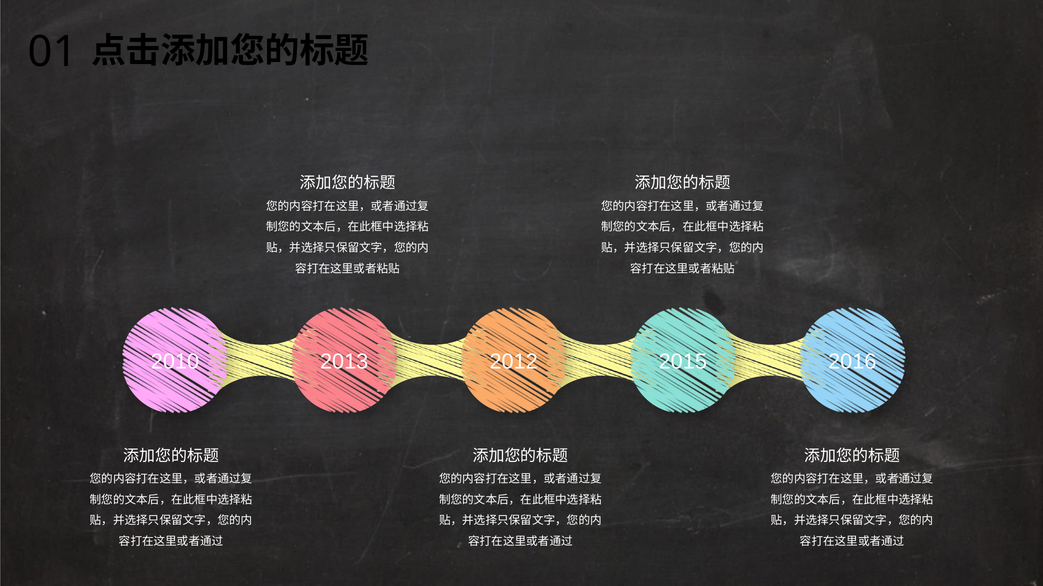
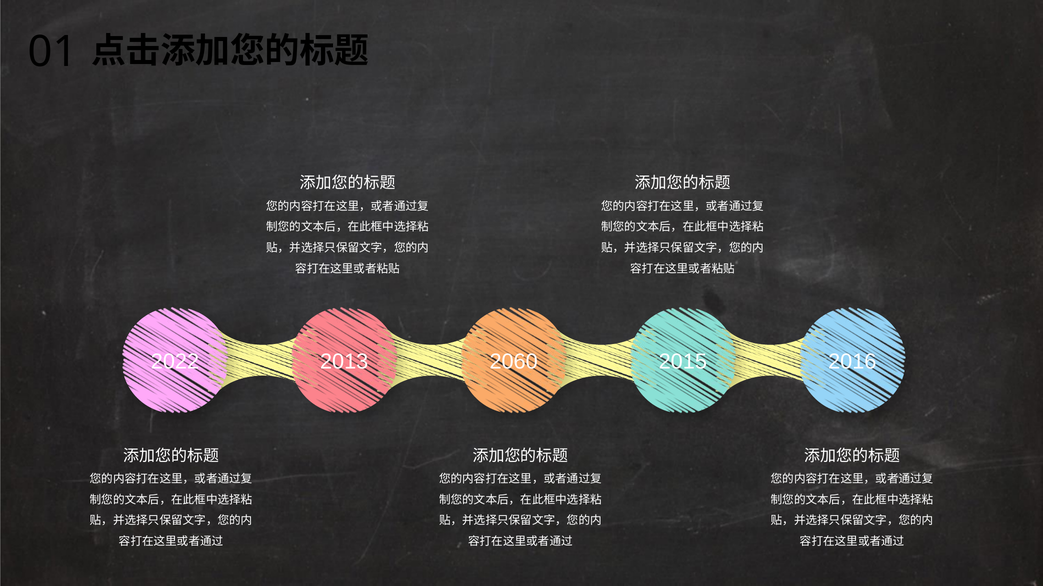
2010: 2010 -> 2022 (175, 362)
2012: 2012 -> 2060 (514, 362)
